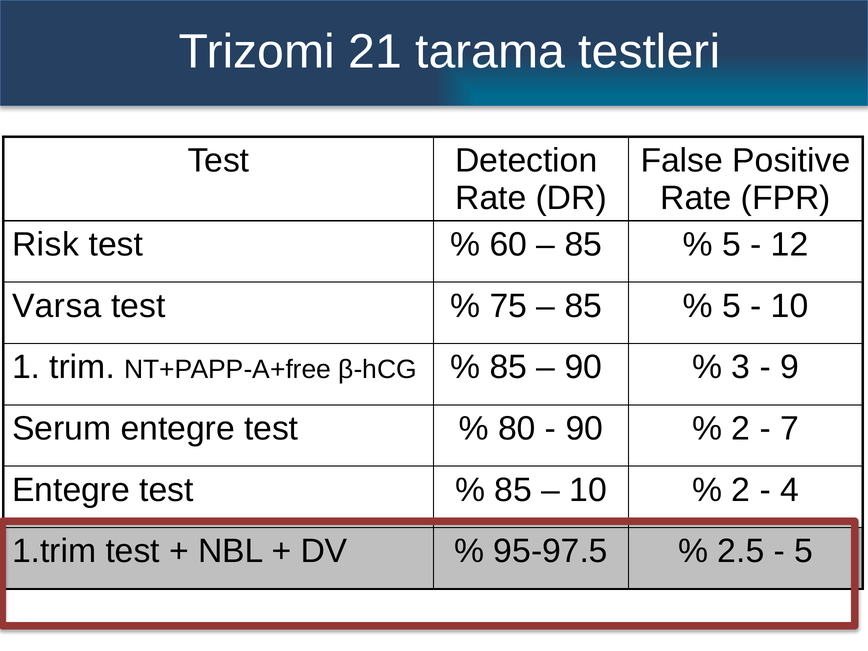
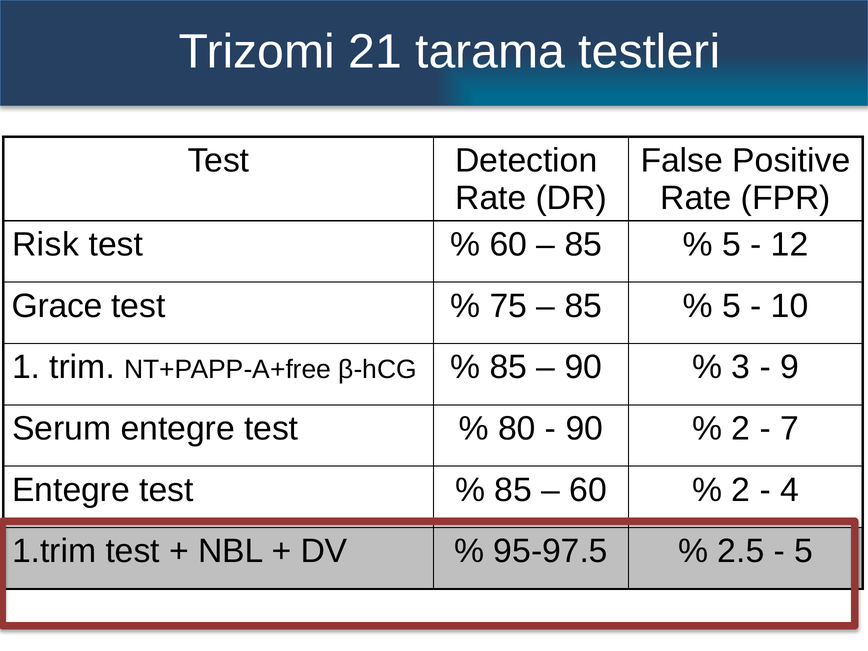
Varsa: Varsa -> Grace (57, 306)
10: 10 -> 60 (588, 490)
